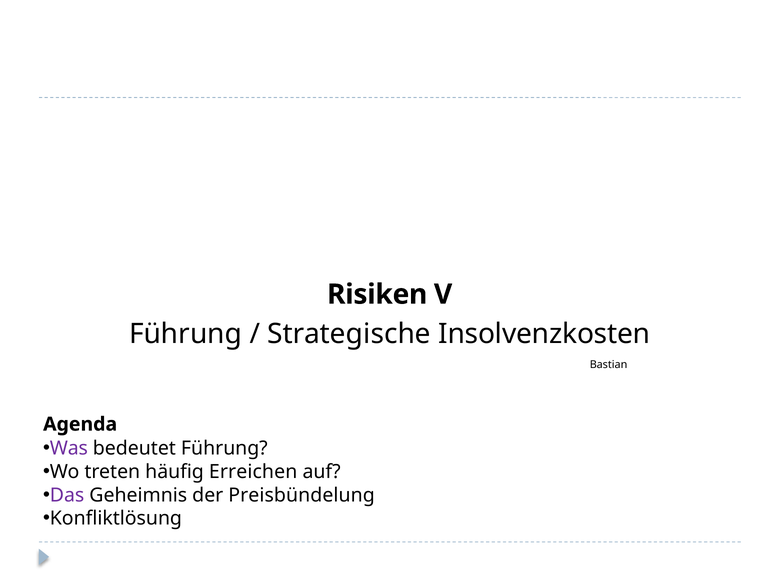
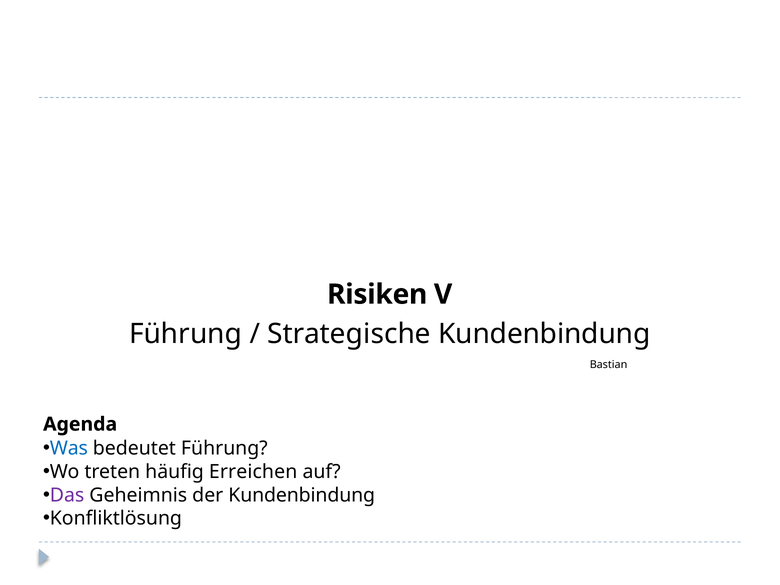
Strategische Insolvenzkosten: Insolvenzkosten -> Kundenbindung (544, 334)
Was colour: purple -> blue (69, 448)
der Preisbündelung: Preisbündelung -> Kundenbindung (302, 495)
